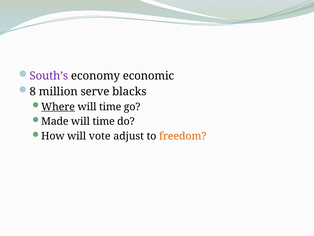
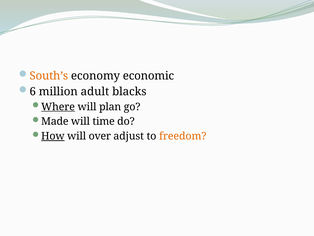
South’s colour: purple -> orange (49, 76)
8: 8 -> 6 (33, 91)
serve: serve -> adult (95, 91)
time: time -> plan (110, 107)
How underline: none -> present (53, 136)
vote: vote -> over (100, 136)
